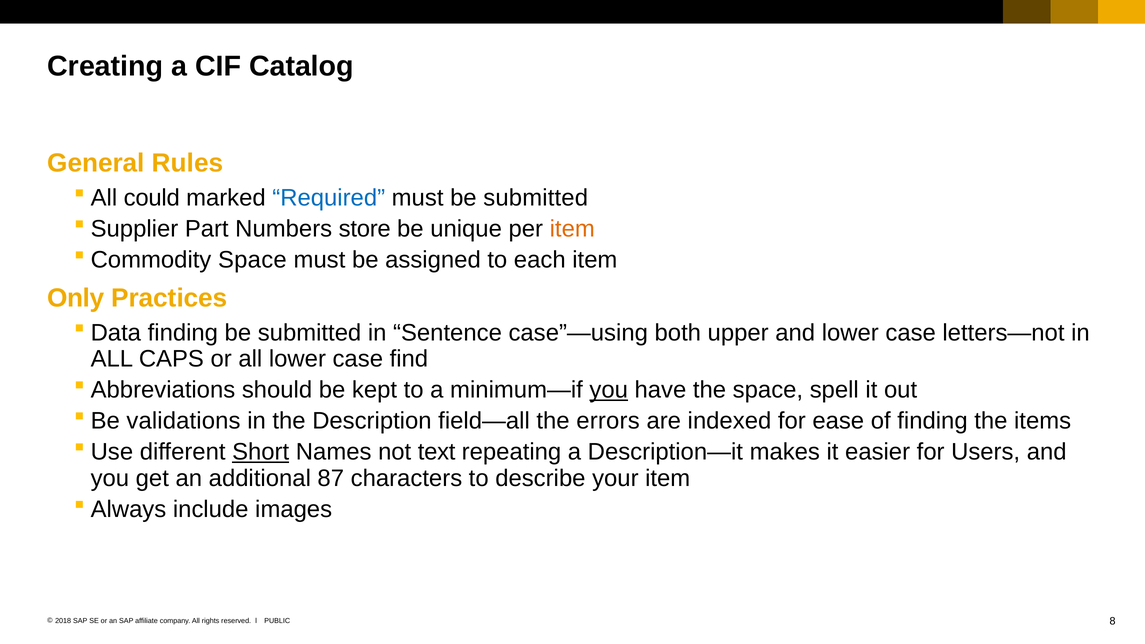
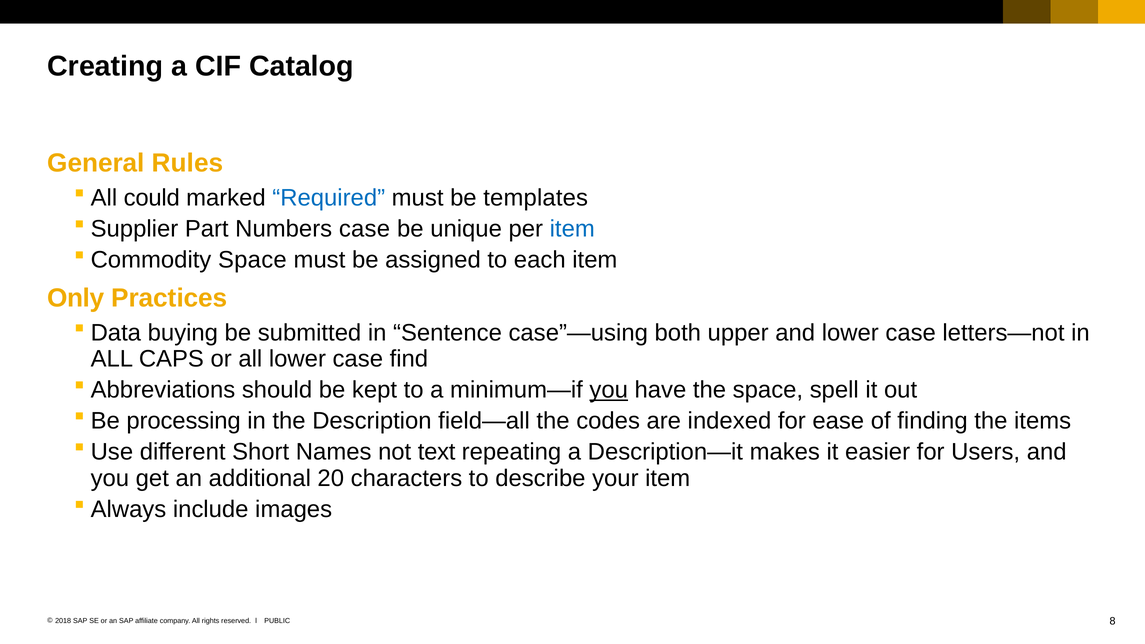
must be submitted: submitted -> templates (536, 198)
Numbers store: store -> case (364, 229)
item colour: orange -> blue (572, 229)
finding: finding -> buying (183, 333)
validations: validations -> processing (184, 421)
errors: errors -> codes (608, 421)
Short underline: present -> none (261, 452)
87: 87 -> 20 (331, 478)
